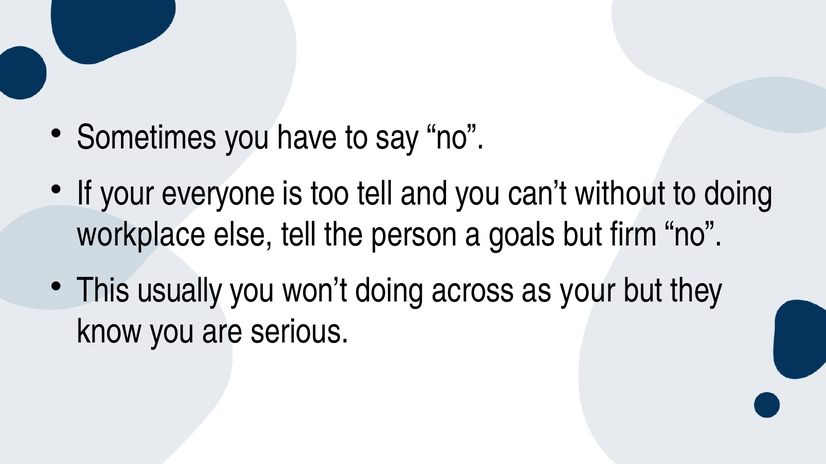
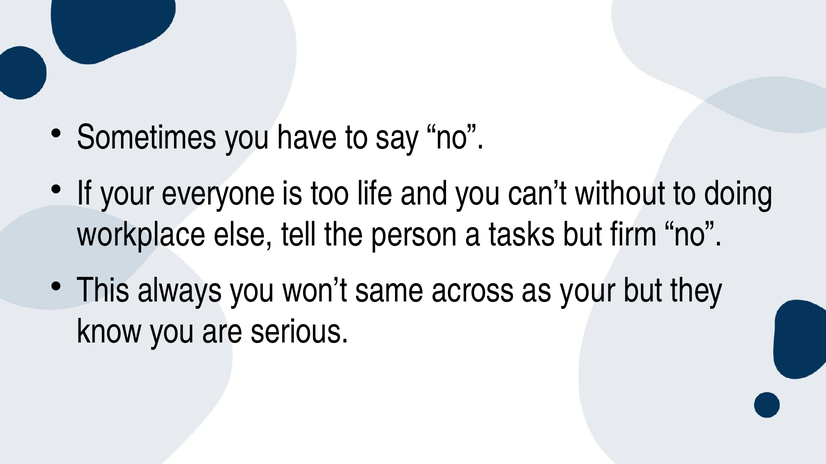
too tell: tell -> life (375, 194)
goals: goals -> tasks (522, 235)
usually: usually -> always (180, 291)
won’t doing: doing -> same (390, 291)
